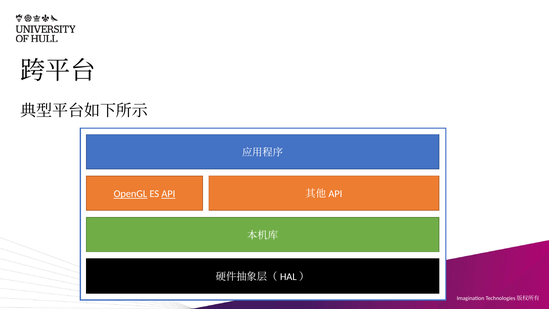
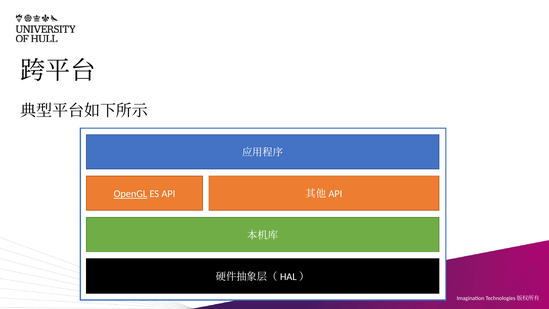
API underline: present -> none (168, 194)
